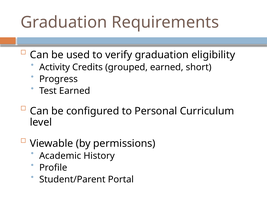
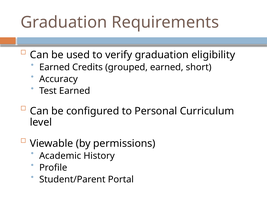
Activity: Activity -> Earned (55, 67)
Progress: Progress -> Accuracy (58, 79)
